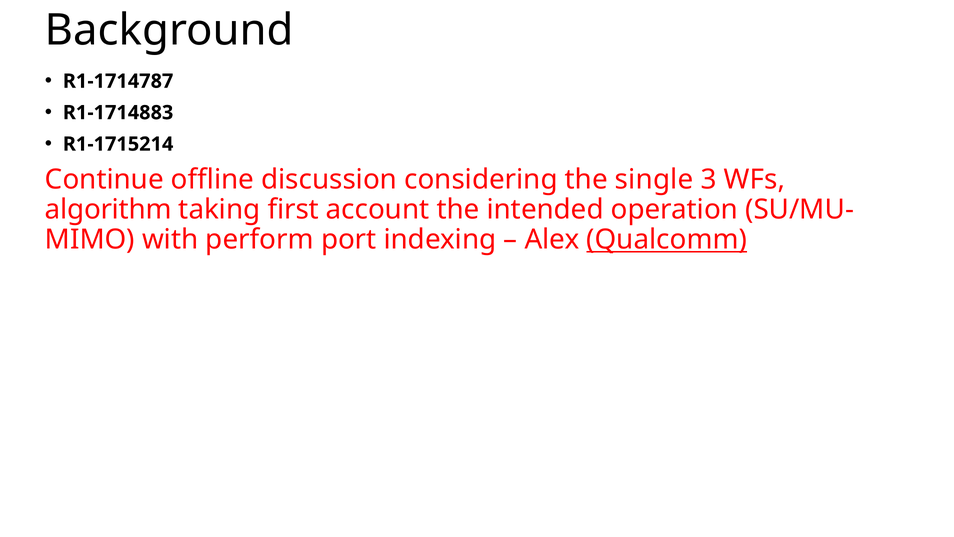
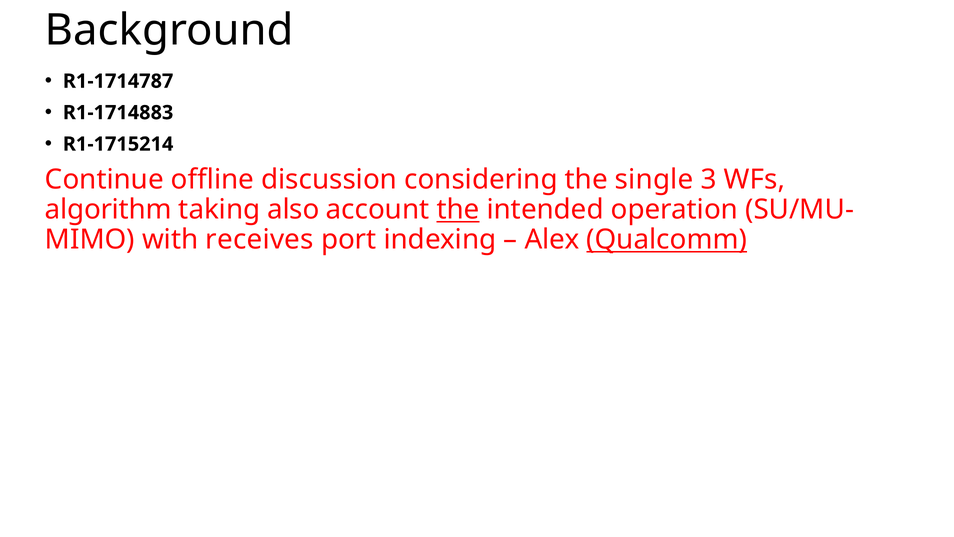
first: first -> also (293, 210)
the underline: none -> present (458, 210)
perform: perform -> receives (260, 240)
